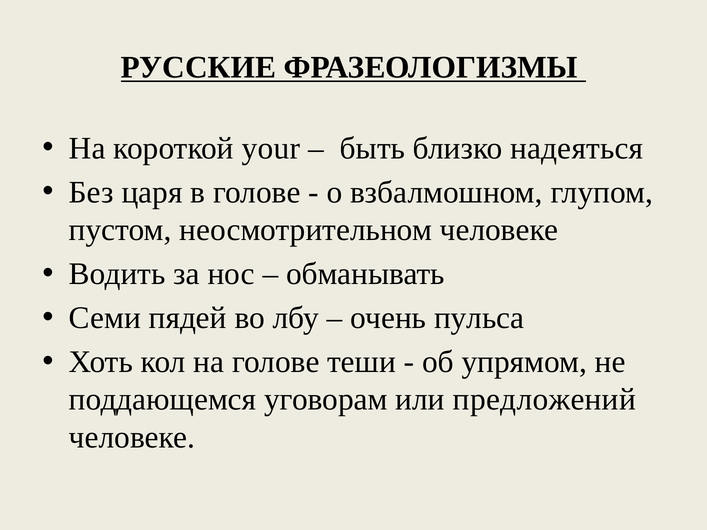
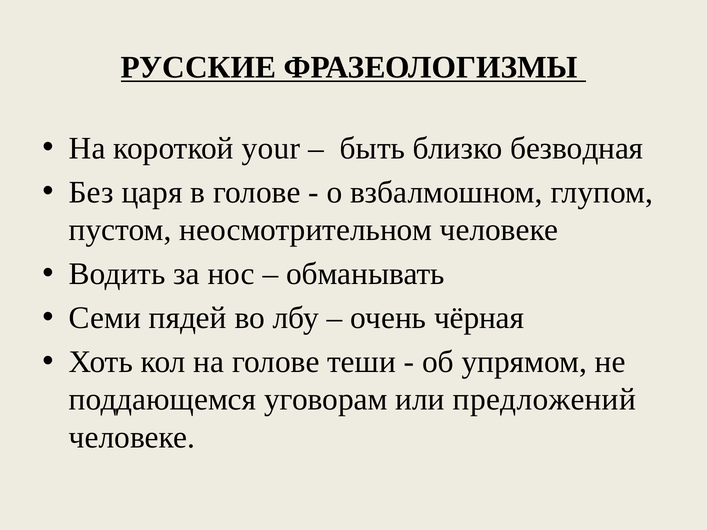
надеяться: надеяться -> безводная (577, 148)
пульса: пульса -> чёрная (479, 318)
